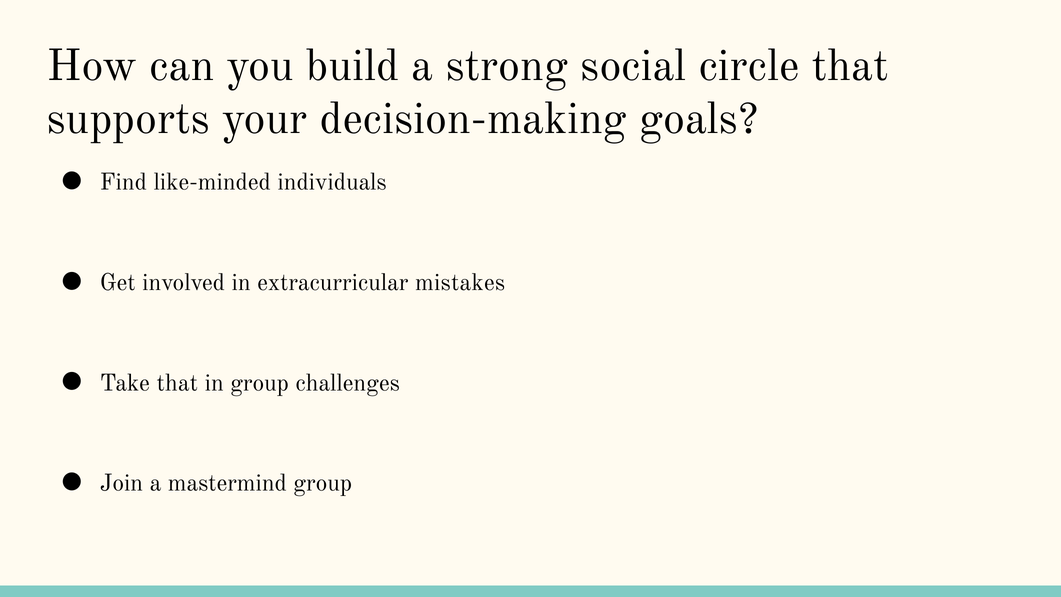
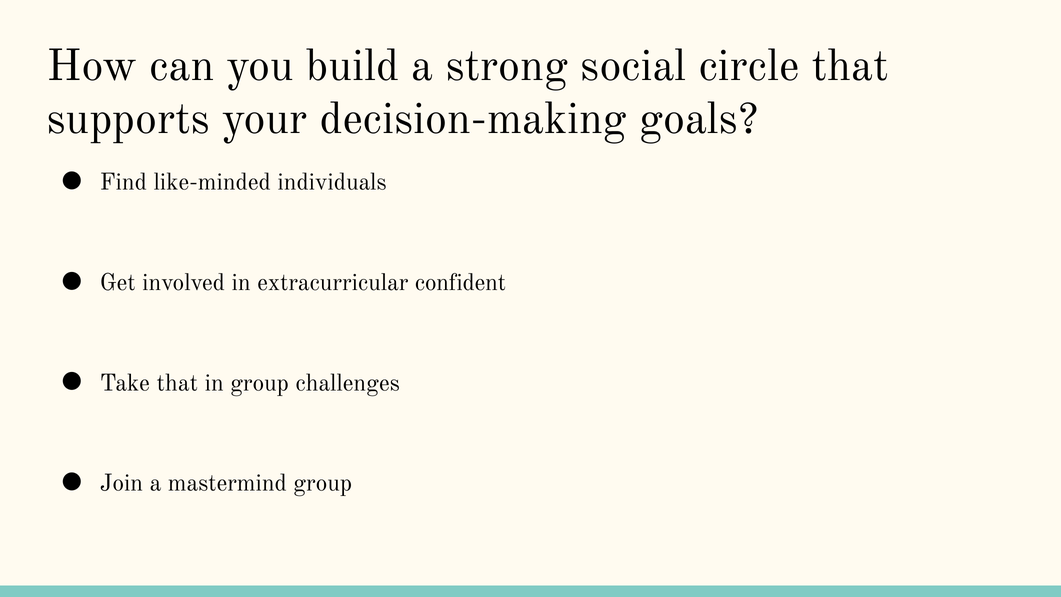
mistakes: mistakes -> confident (460, 282)
